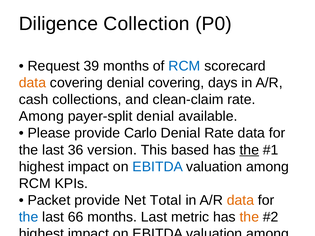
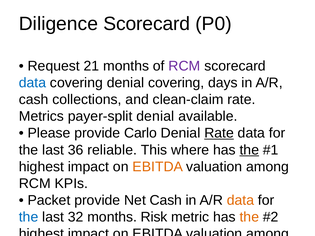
Diligence Collection: Collection -> Scorecard (147, 24)
39: 39 -> 21 (91, 66)
RCM colour: blue -> purple (184, 66)
data colour: orange -> blue (32, 83)
Among: Among -> Metrics (41, 116)
Rate underline: none -> present (219, 133)
version: version -> reliable (112, 150)
based: based -> where (190, 150)
EBITDA colour: blue -> orange (158, 167)
Net Total: Total -> Cash (166, 200)
66: 66 -> 32 (76, 217)
months Last: Last -> Risk (154, 217)
